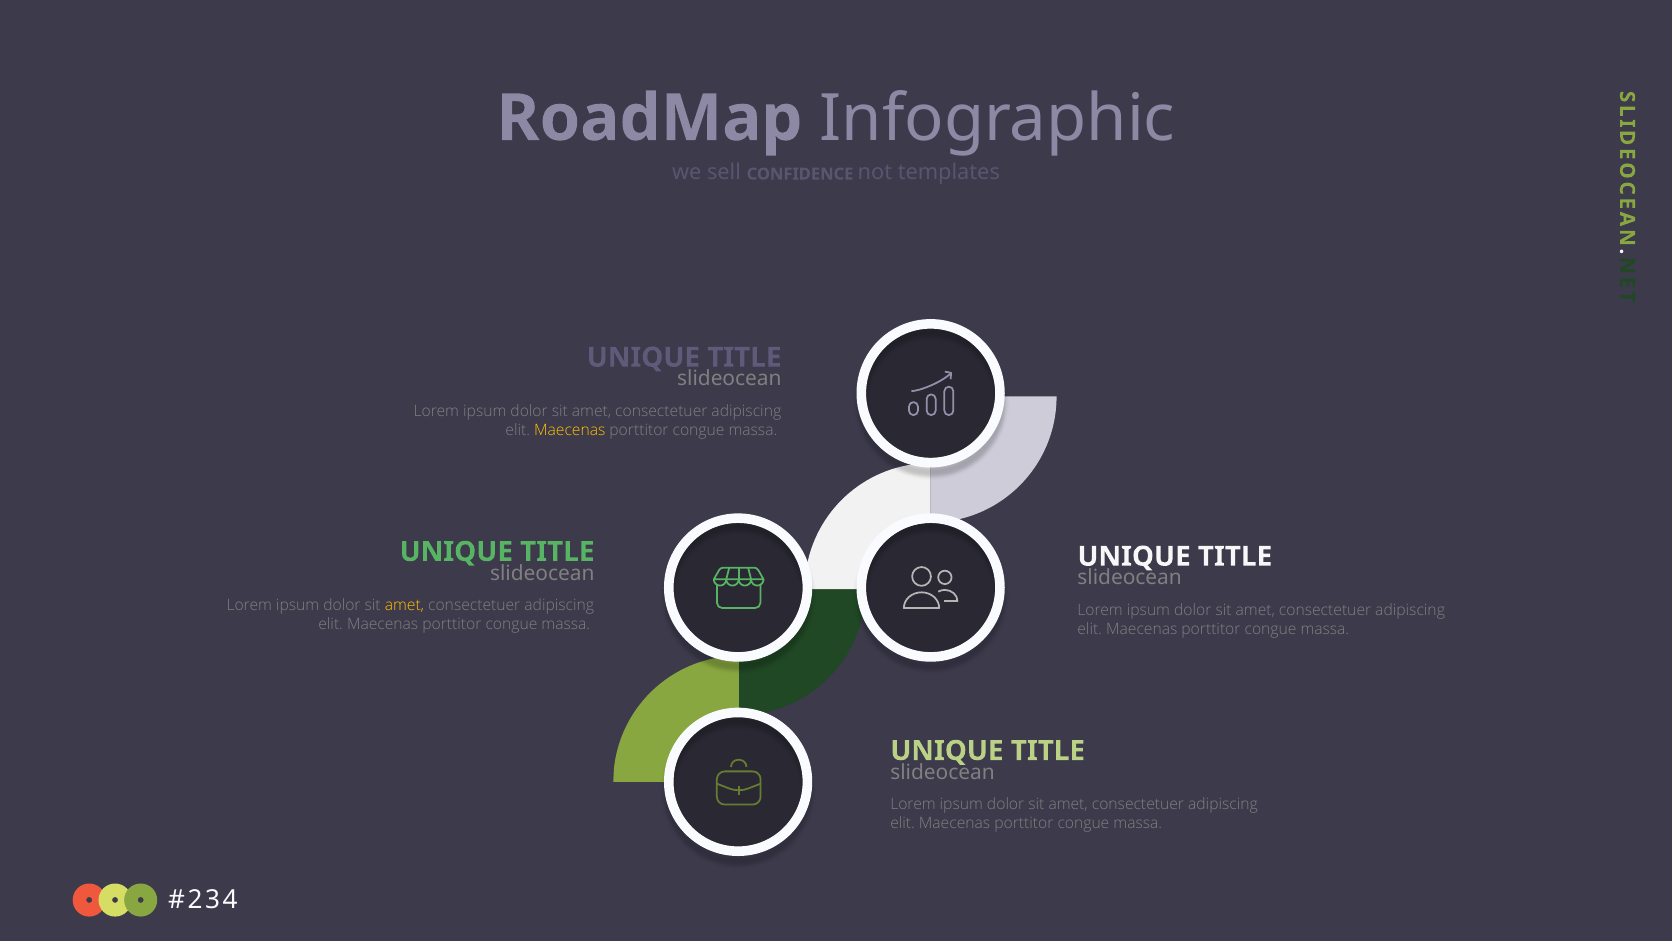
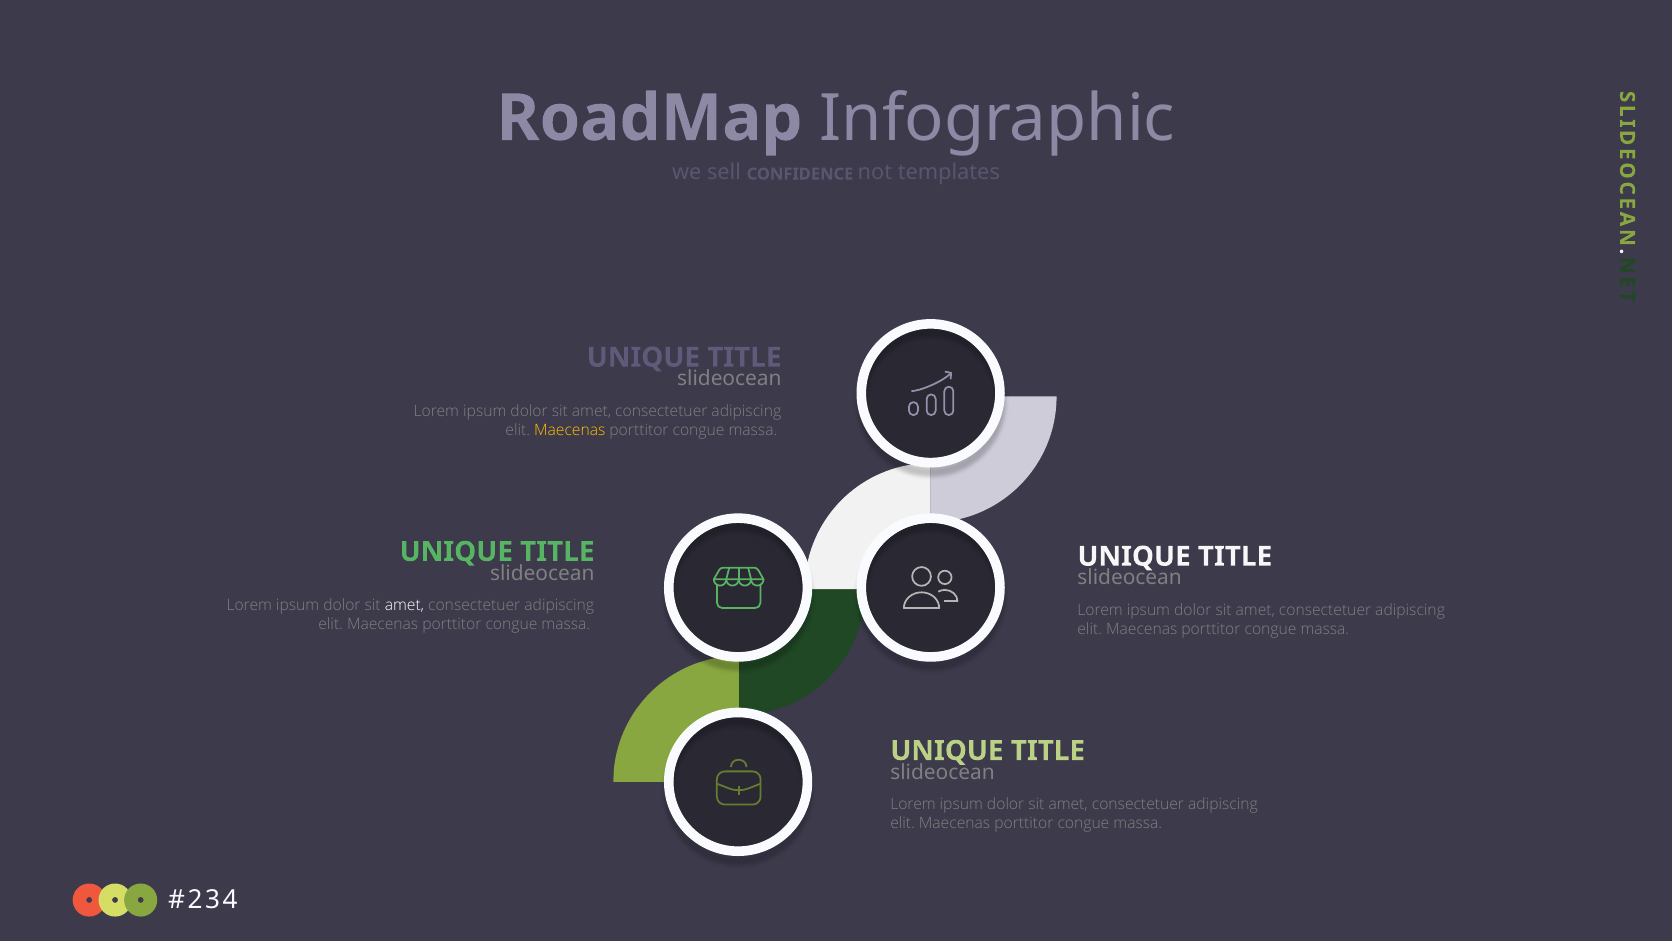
amet colour: yellow -> white (404, 605)
